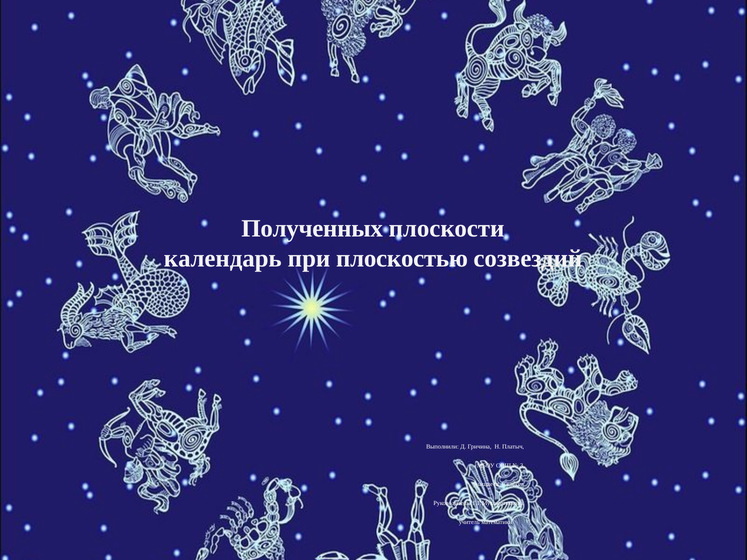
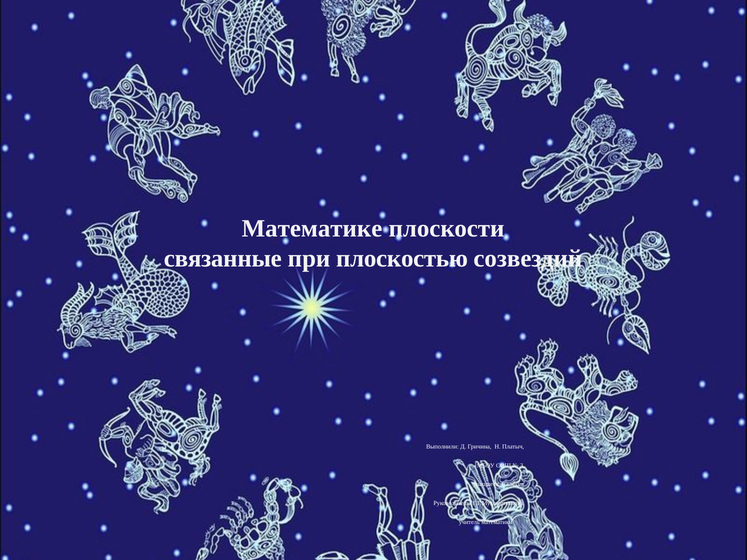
Полученных: Полученных -> Математике (312, 229)
календарь: календарь -> связанные (223, 259)
